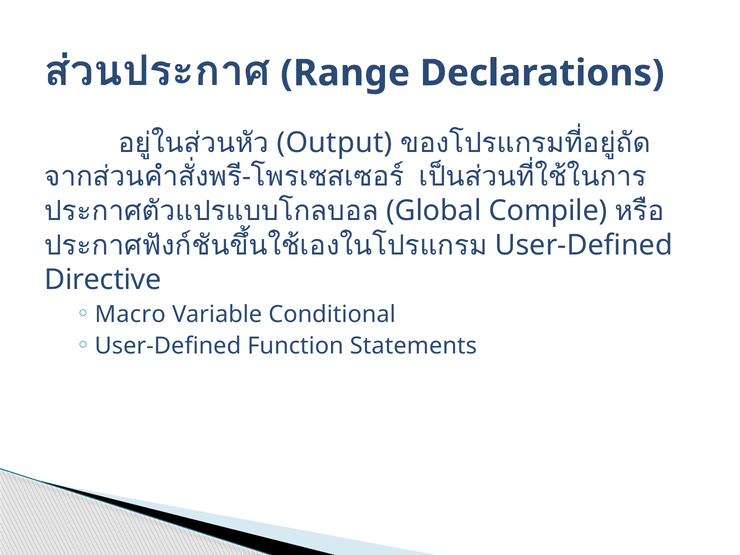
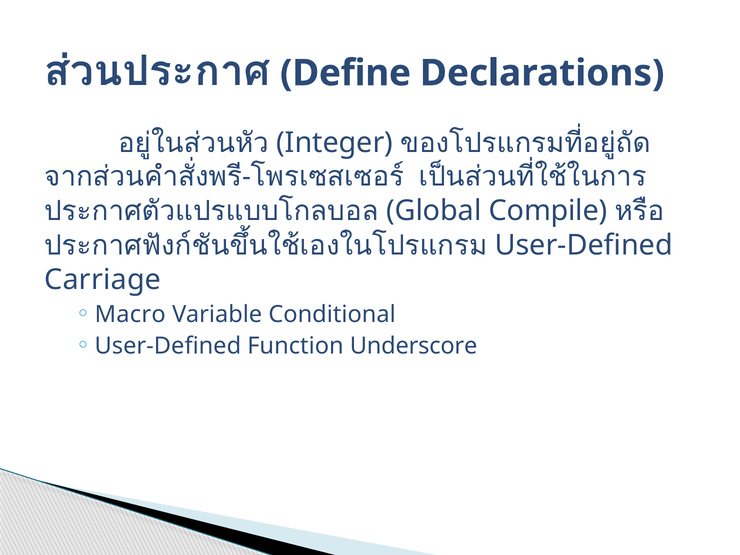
Range: Range -> Define (345, 73)
Output: Output -> Integer (335, 143)
Directive: Directive -> Carriage (103, 280)
Statements: Statements -> Underscore (414, 346)
